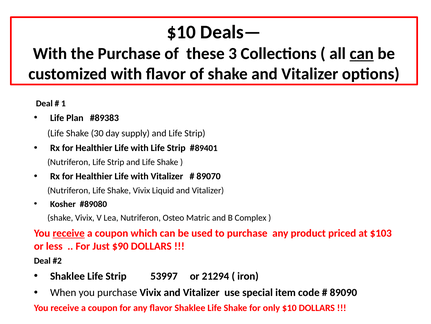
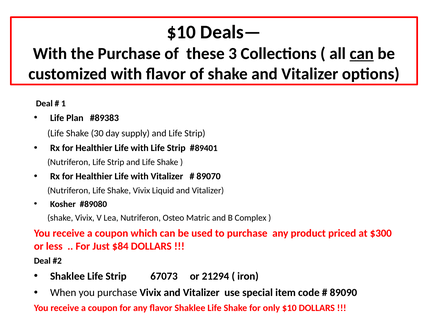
receive underline: present -> none (69, 233)
$103: $103 -> $300 (381, 233)
$90: $90 -> $84 (120, 246)
53997: 53997 -> 67073 (164, 276)
